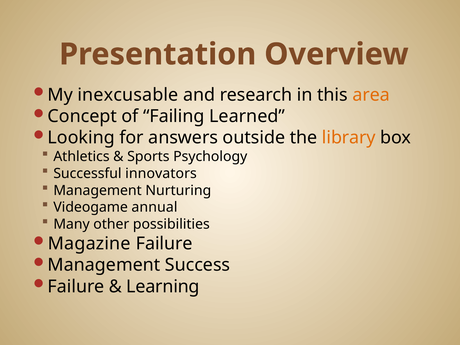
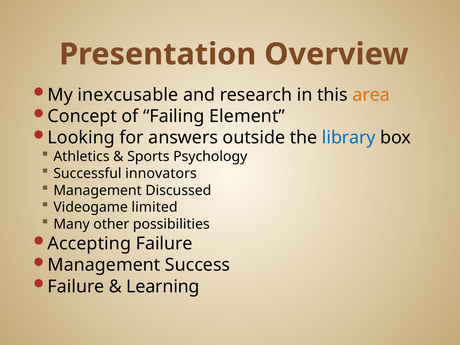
Learned: Learned -> Element (247, 116)
library colour: orange -> blue (349, 138)
Nurturing: Nurturing -> Discussed (178, 190)
annual: annual -> limited (155, 207)
Magazine: Magazine -> Accepting (89, 244)
